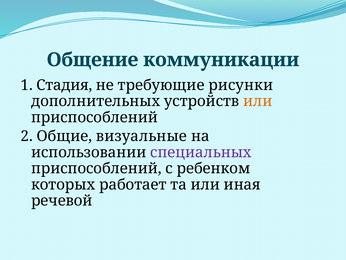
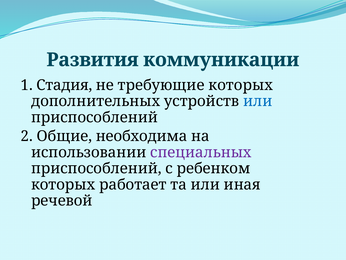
Общение: Общение -> Развития (93, 60)
требующие рисунки: рисунки -> которых (241, 85)
или colour: orange -> blue (258, 101)
визуальные: визуальные -> необходима (142, 136)
